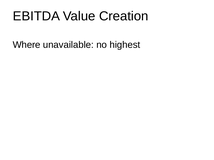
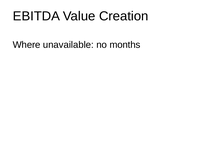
highest: highest -> months (125, 45)
